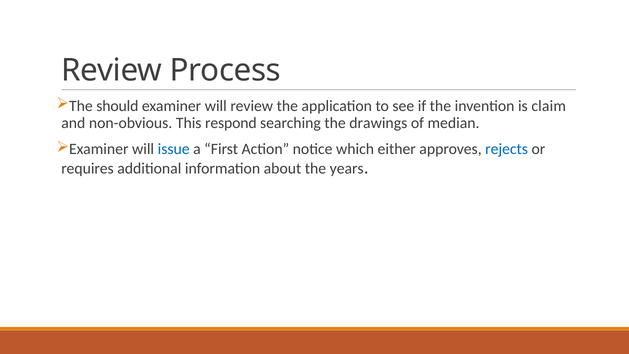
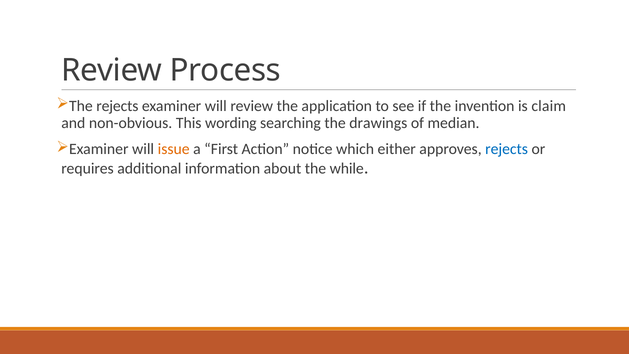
The should: should -> rejects (117, 106)
respond: respond -> wording (231, 123)
issue colour: blue -> orange (174, 149)
years: years -> while (347, 168)
